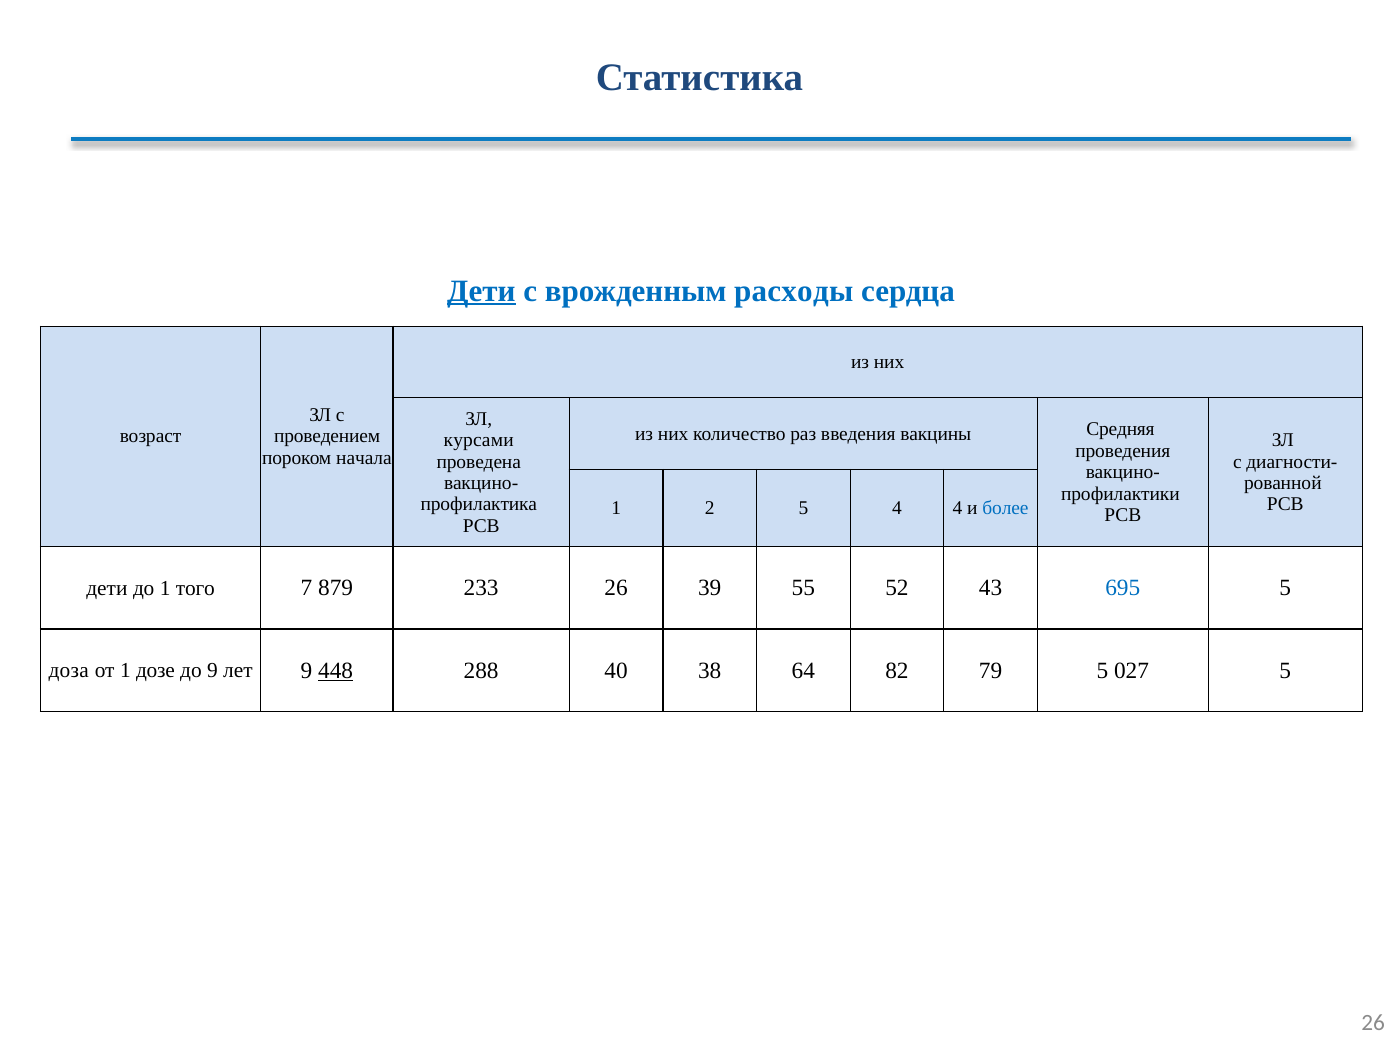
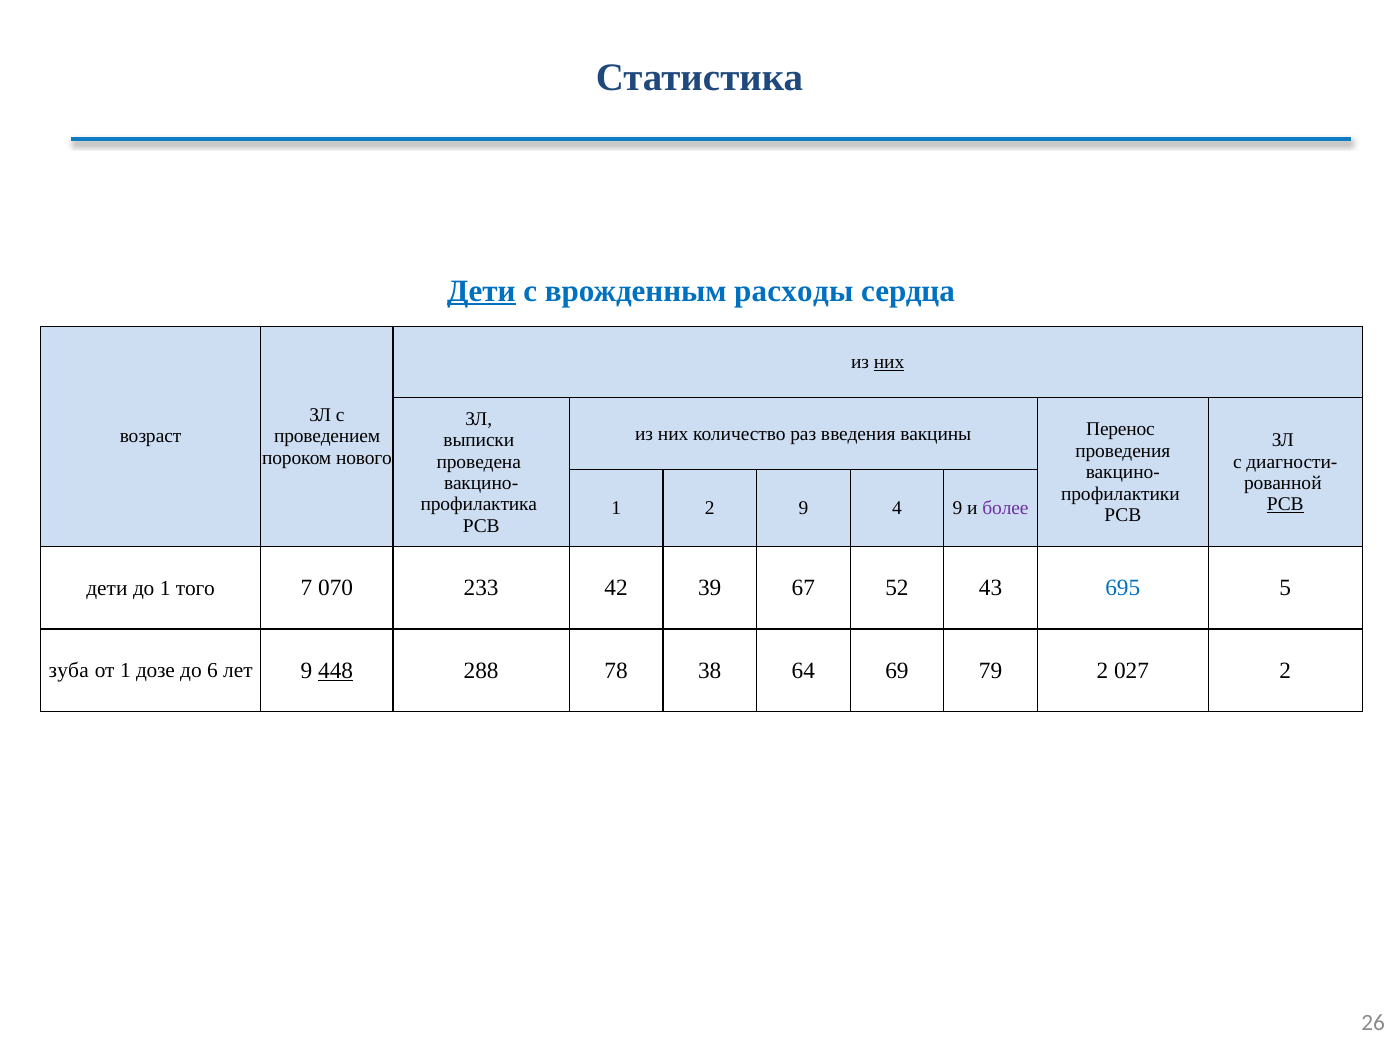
них underline: none -> present (889, 362)
Средняя: Средняя -> Перенос (1120, 430)
курсами: курсами -> выписки (479, 440)
начала: начала -> нового (364, 458)
РСВ underline: none -> present (1285, 505)
2 5: 5 -> 9 (803, 508)
4 4: 4 -> 9 (958, 508)
более colour: blue -> purple (1005, 508)
879: 879 -> 070 (336, 588)
233 26: 26 -> 42 (616, 588)
55: 55 -> 67 (803, 588)
доза: доза -> зуба (69, 671)
до 9: 9 -> 6 (212, 671)
40: 40 -> 78 (616, 671)
82: 82 -> 69 (897, 671)
79 5: 5 -> 2 (1102, 671)
027 5: 5 -> 2 (1285, 671)
